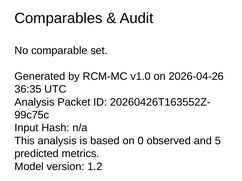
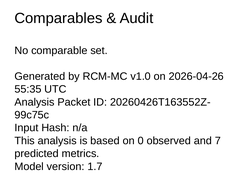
36:35: 36:35 -> 55:35 (28, 89)
5: 5 -> 7 (218, 141)
1.2: 1.2 -> 1.7 (95, 167)
